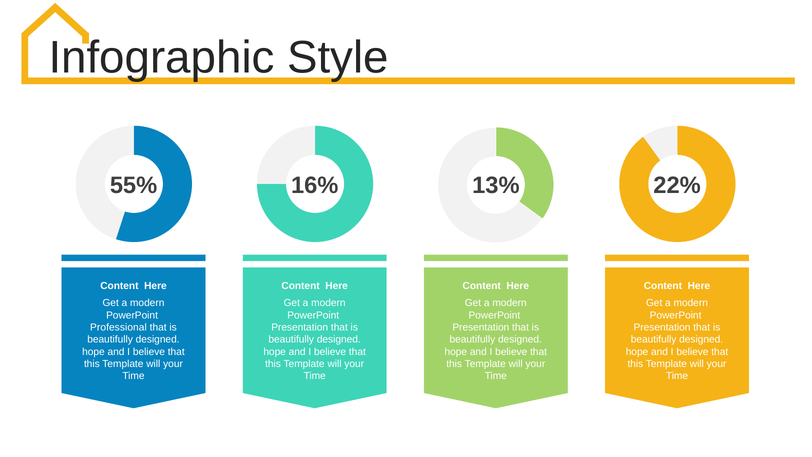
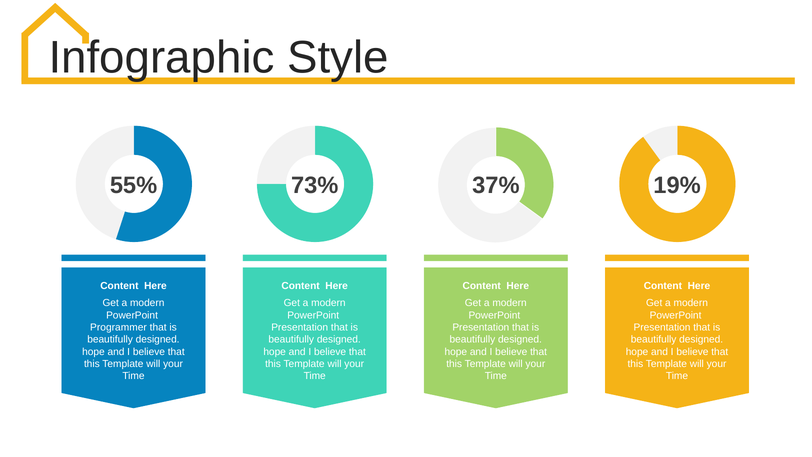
16%: 16% -> 73% (315, 185)
13%: 13% -> 37% (496, 185)
22%: 22% -> 19% (677, 185)
Professional: Professional -> Programmer (118, 327)
